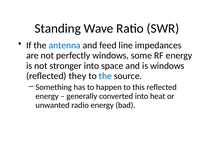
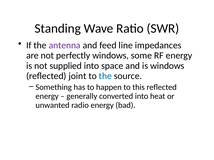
antenna colour: blue -> purple (65, 45)
stronger: stronger -> supplied (66, 66)
they: they -> joint (77, 76)
